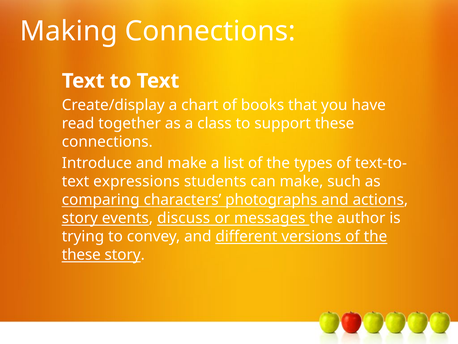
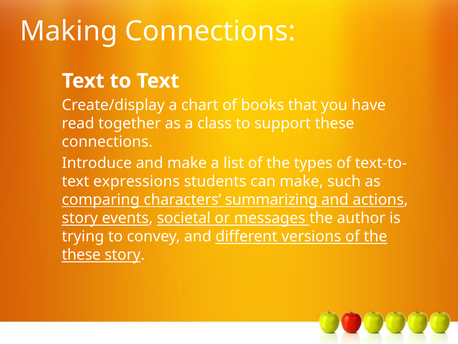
photographs: photographs -> summarizing (271, 200)
discuss: discuss -> societal (184, 218)
